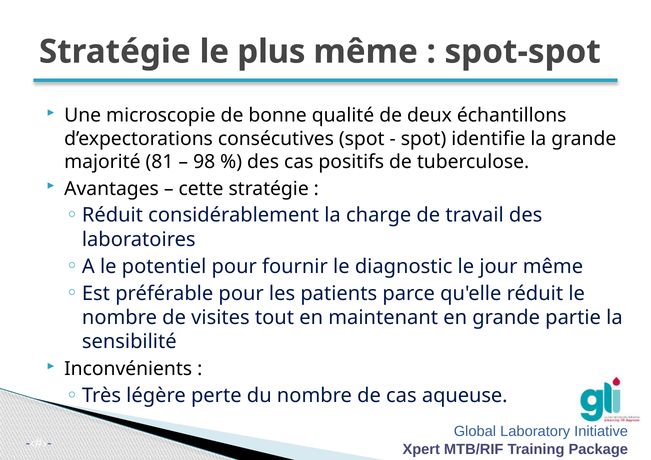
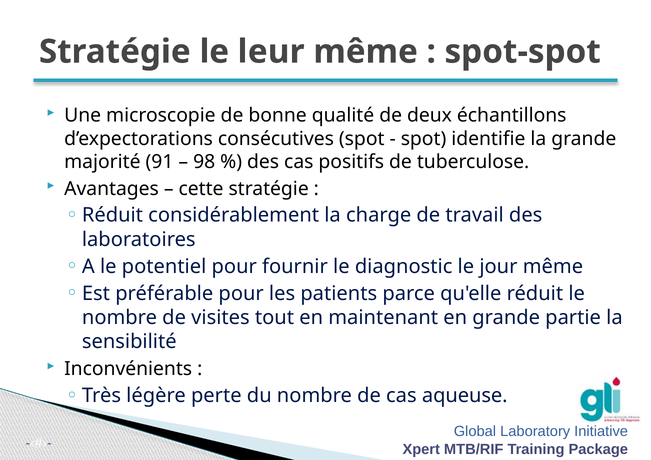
plus: plus -> leur (271, 52)
81: 81 -> 91 (159, 162)
